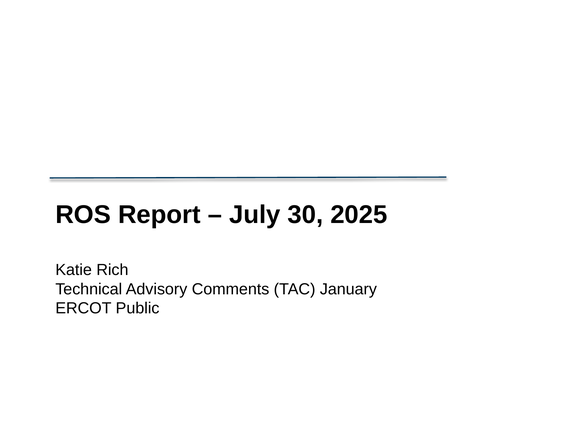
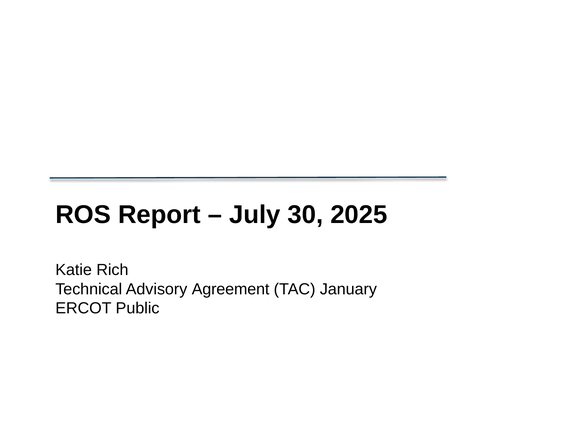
Comments: Comments -> Agreement (231, 289)
